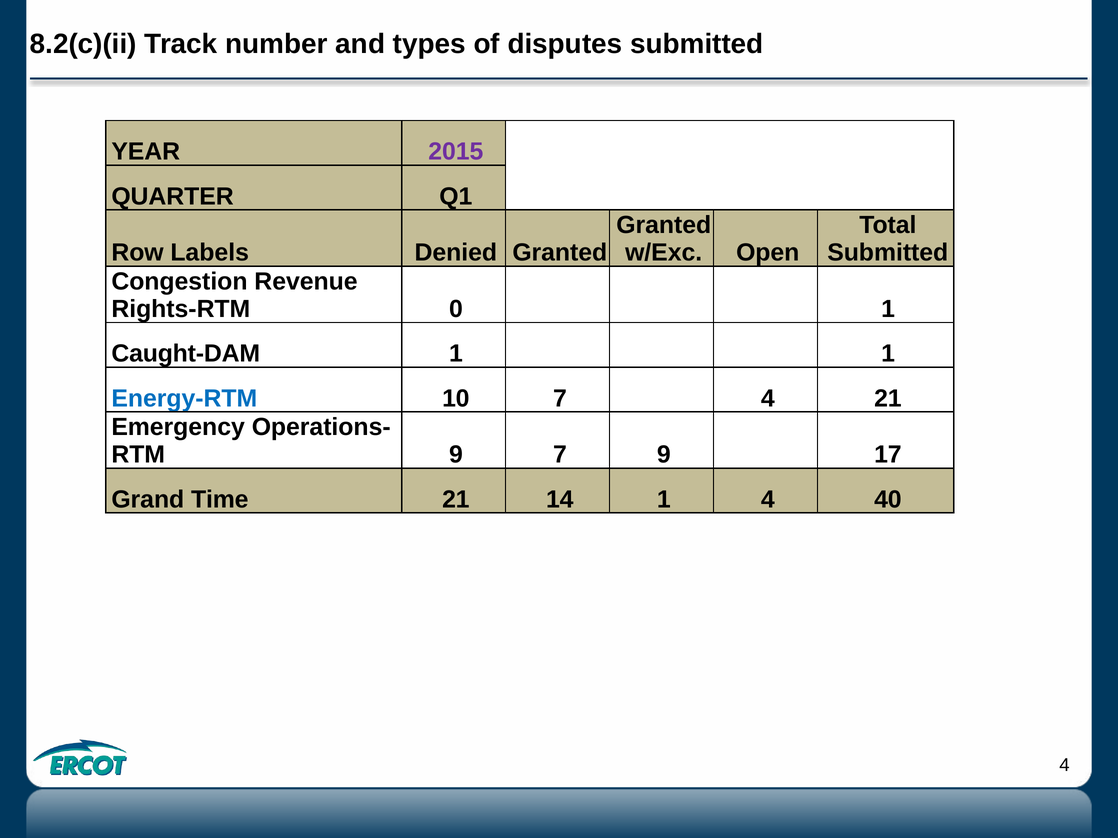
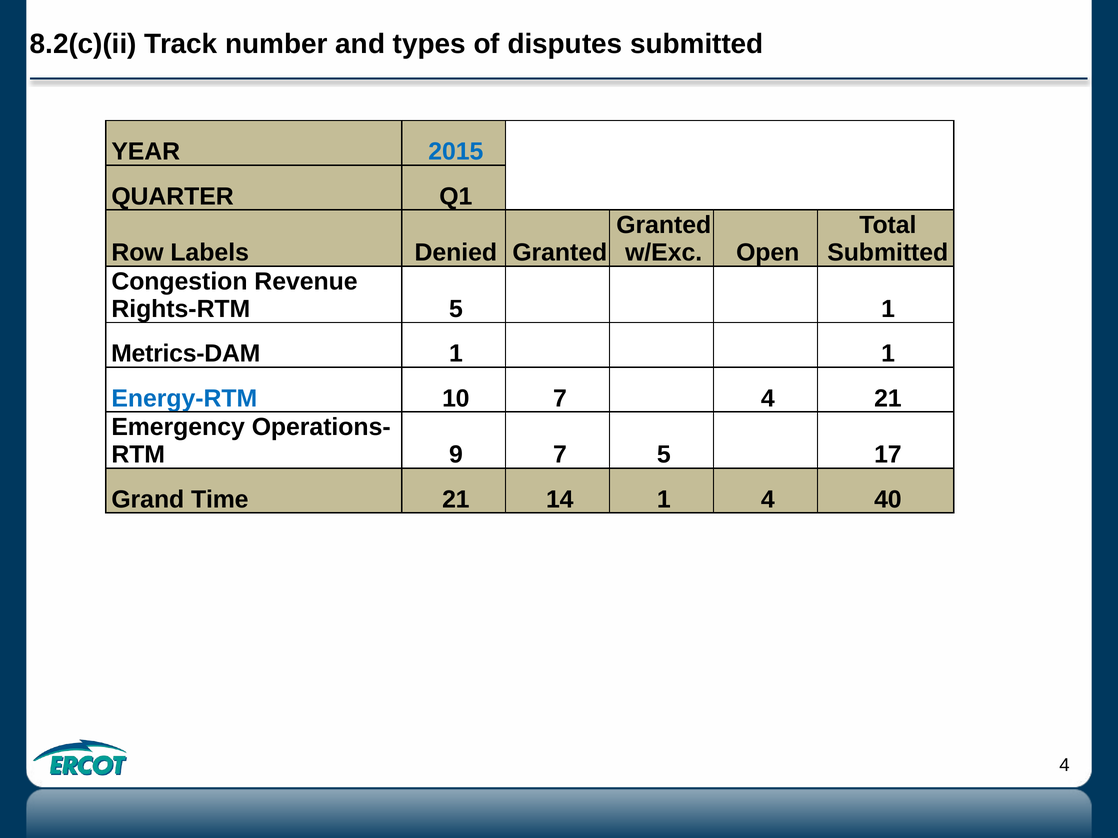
2015 colour: purple -> blue (456, 152)
Rights-RTM 0: 0 -> 5 (456, 309)
Caught-DAM: Caught-DAM -> Metrics-DAM (186, 354)
7 9: 9 -> 5 (664, 455)
